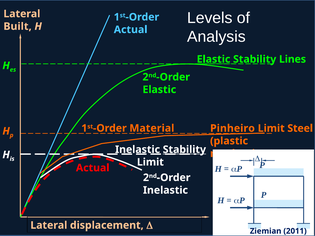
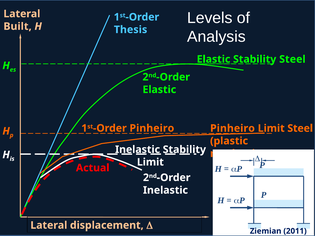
Actual: Actual -> Thesis (131, 30)
Stability Lines: Lines -> Steel (292, 59)
Material: Material -> Pinheiro (152, 128)
Stability underline: present -> none (184, 150)
